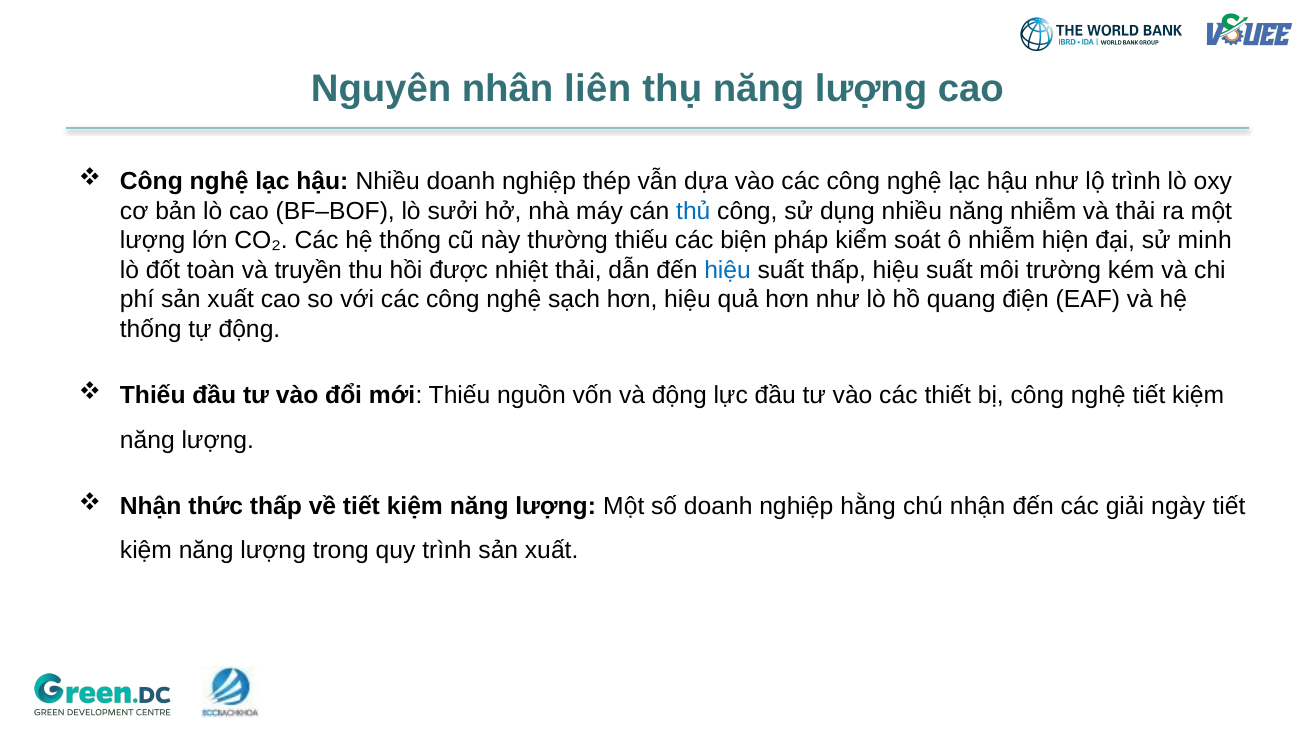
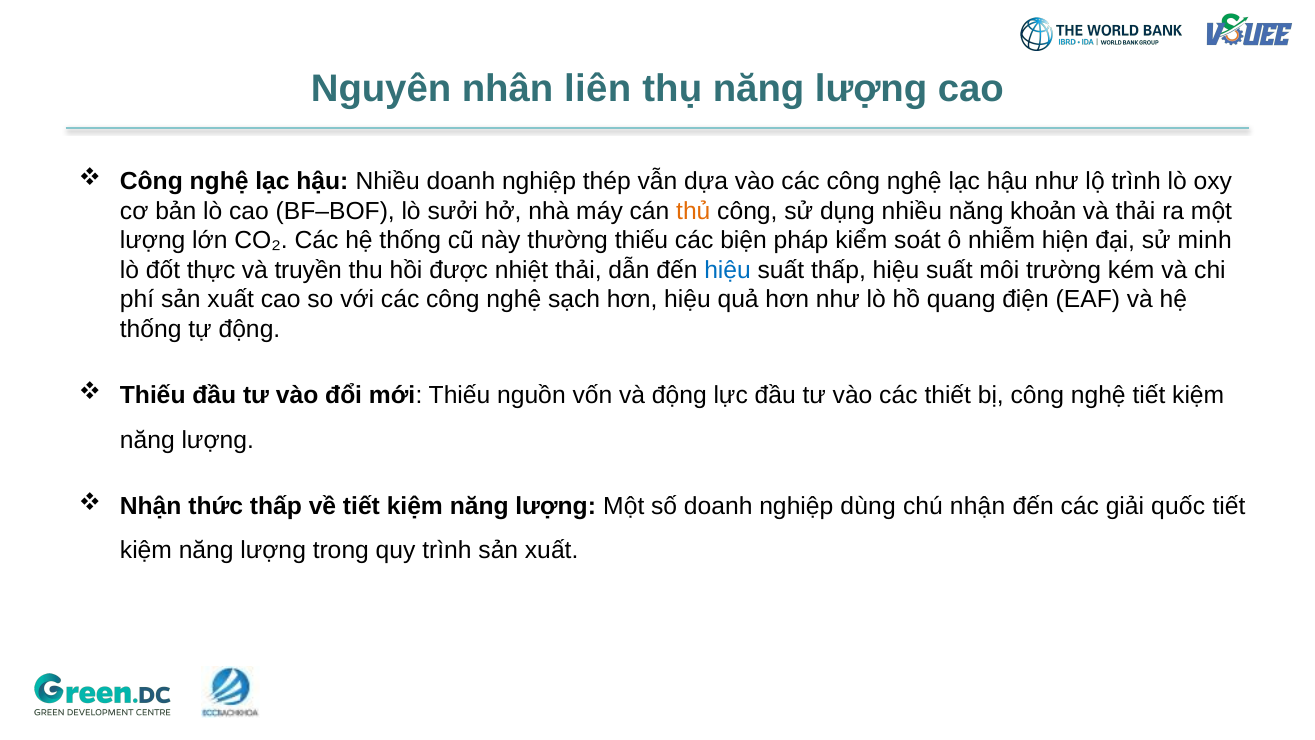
thủ colour: blue -> orange (693, 211)
năng nhiễm: nhiễm -> khoản (1043, 211)
toàn: toàn -> thực (211, 270)
hằng: hằng -> dùng (868, 506)
ngày: ngày -> quốc (1178, 506)
